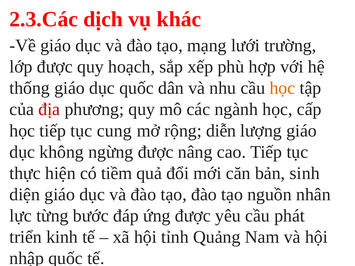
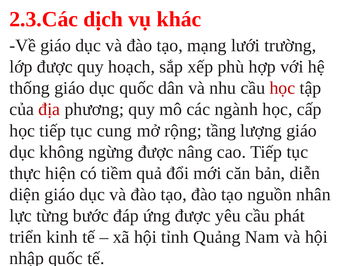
học colour: orange -> red (282, 88)
diễn: diễn -> tầng (221, 131)
sinh: sinh -> diễn (305, 173)
